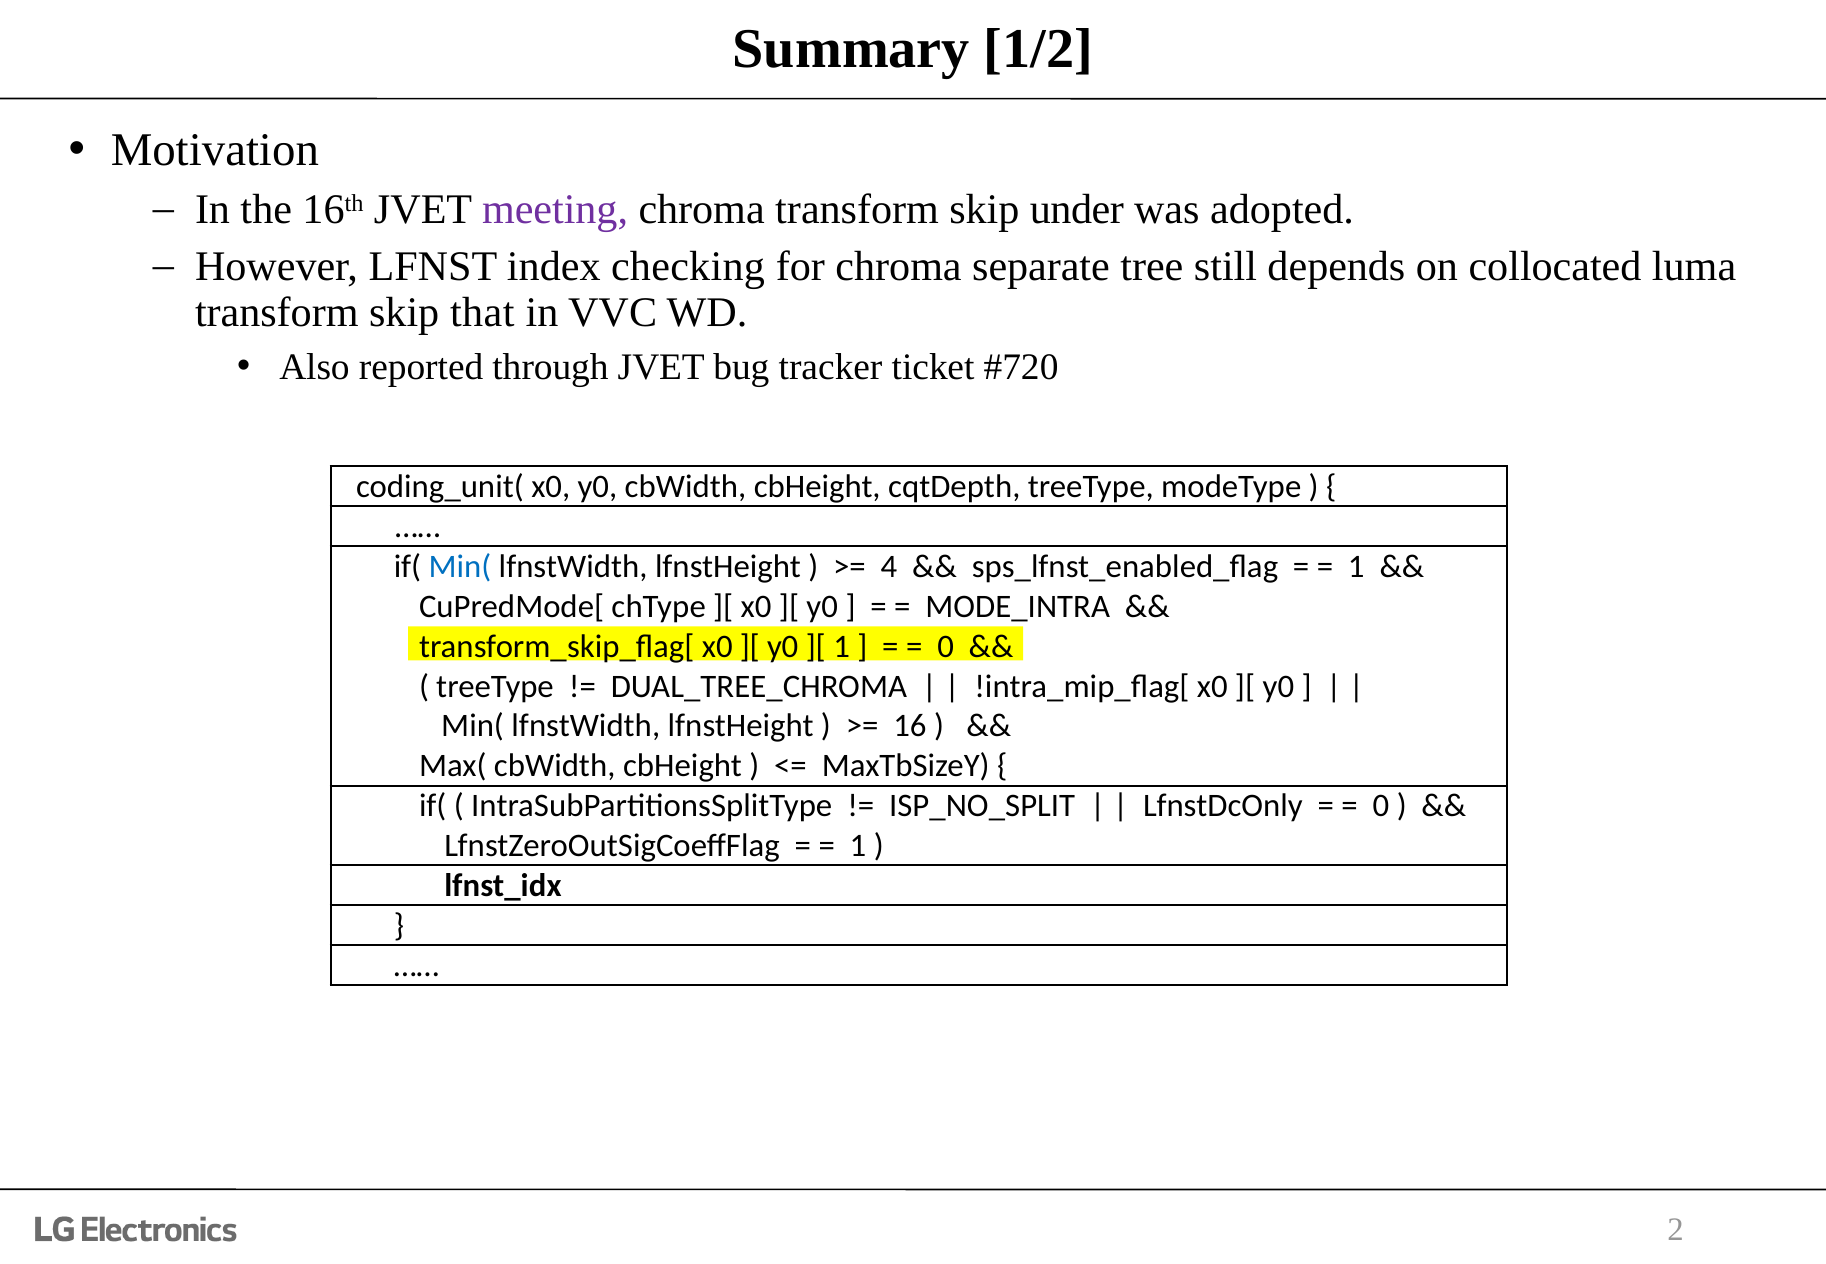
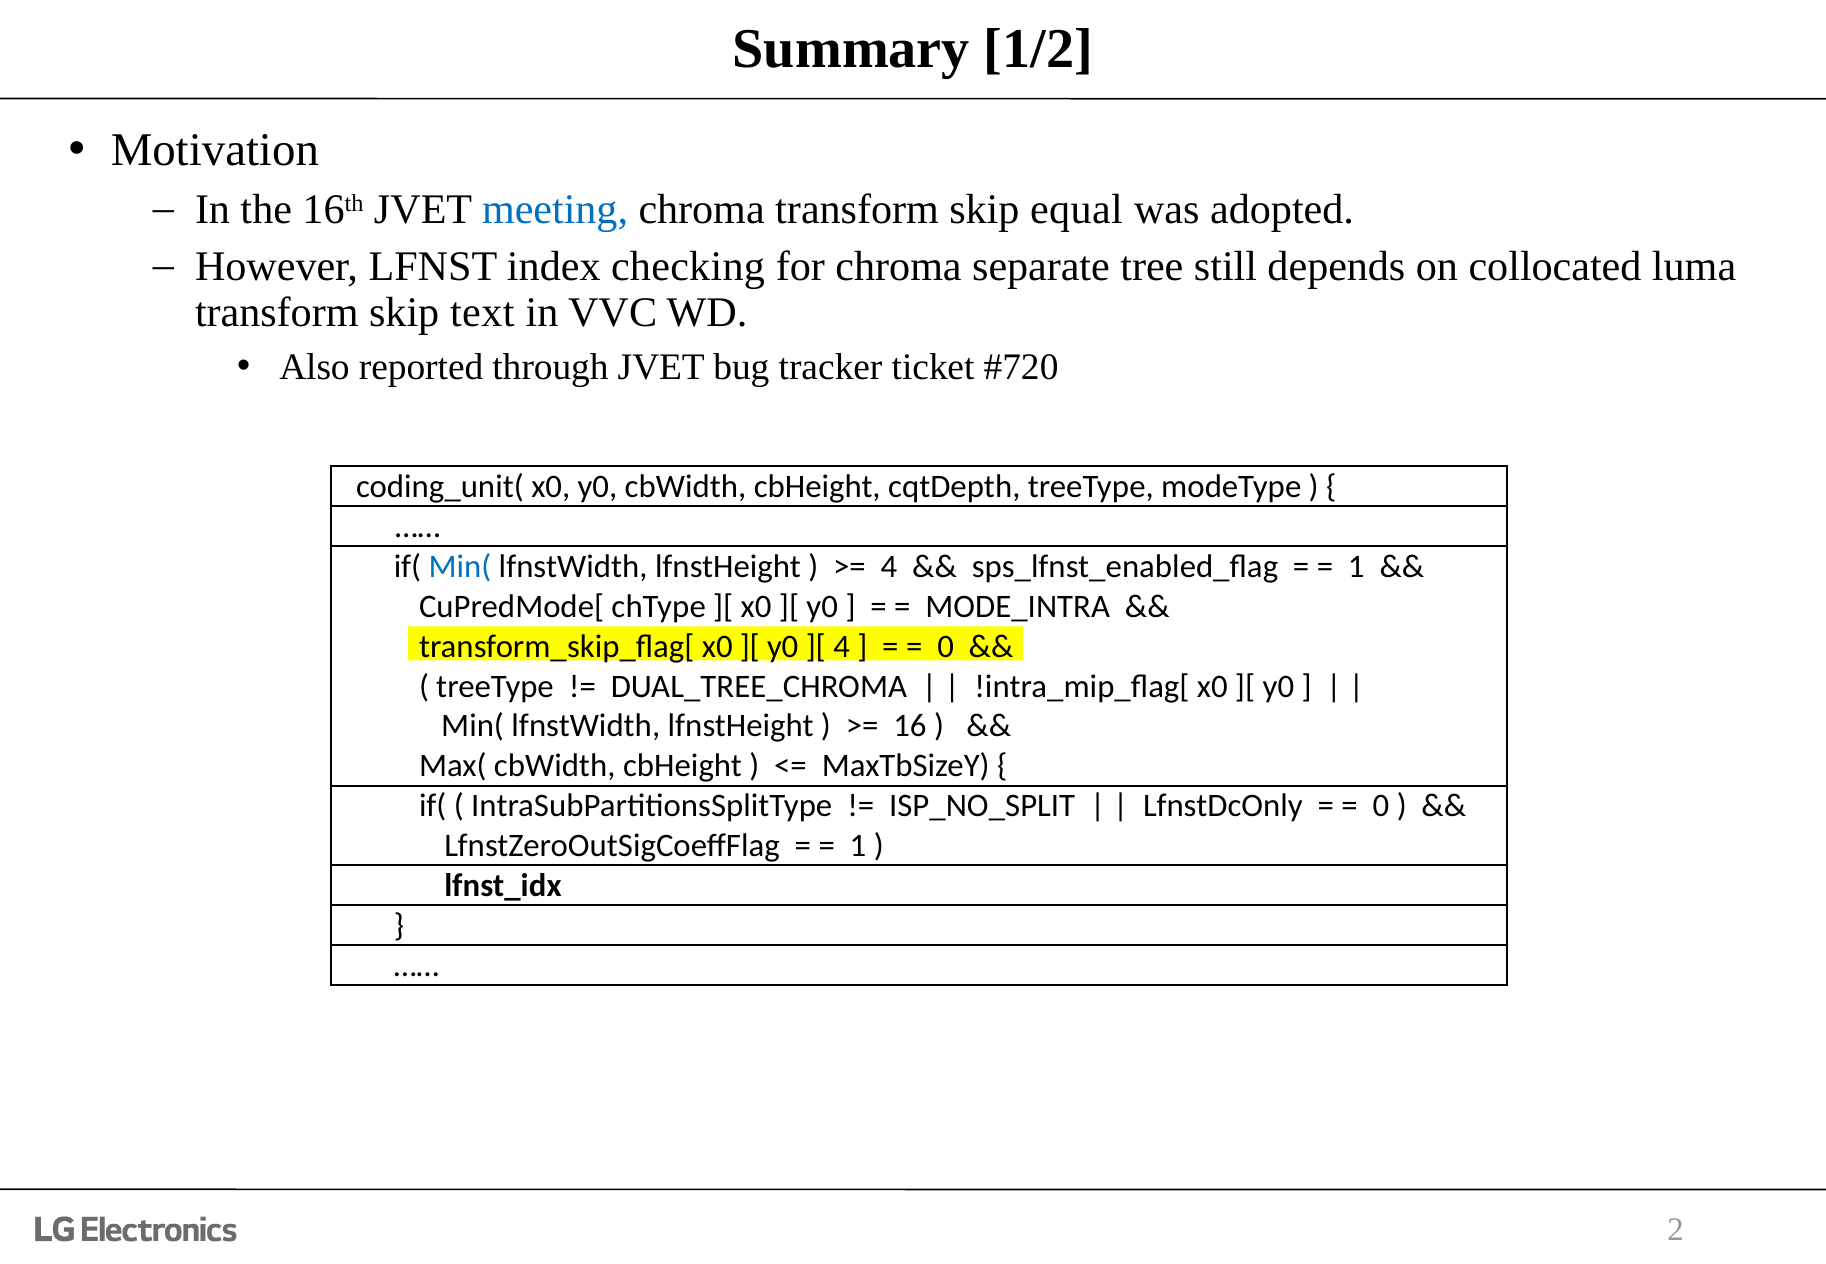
meeting colour: purple -> blue (555, 210)
under: under -> equal (1076, 210)
that: that -> text (482, 312)
1: 1 -> 4 (842, 646)
